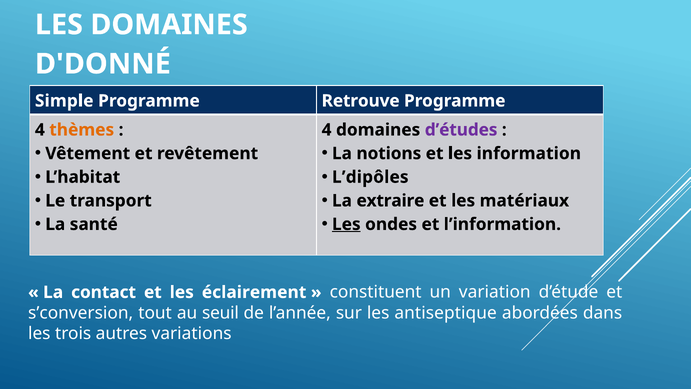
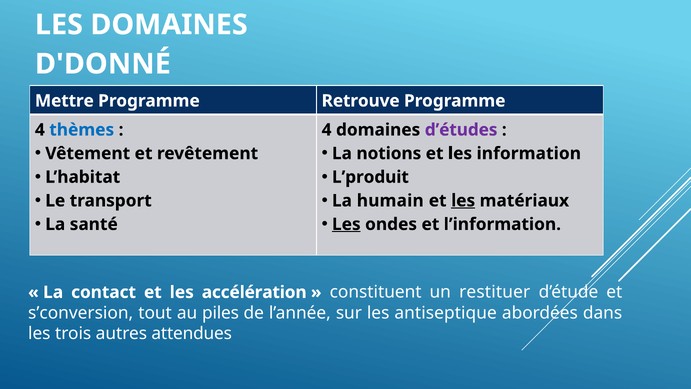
Simple: Simple -> Mettre (64, 101)
thèmes colour: orange -> blue (82, 130)
L’dipôles: L’dipôles -> L’produit (370, 177)
extraire: extraire -> humain (390, 201)
les underline: none -> present (463, 201)
éclairement: éclairement -> accélération (254, 292)
variation: variation -> restituer (495, 292)
seuil: seuil -> piles (220, 313)
variations: variations -> attendues (192, 334)
